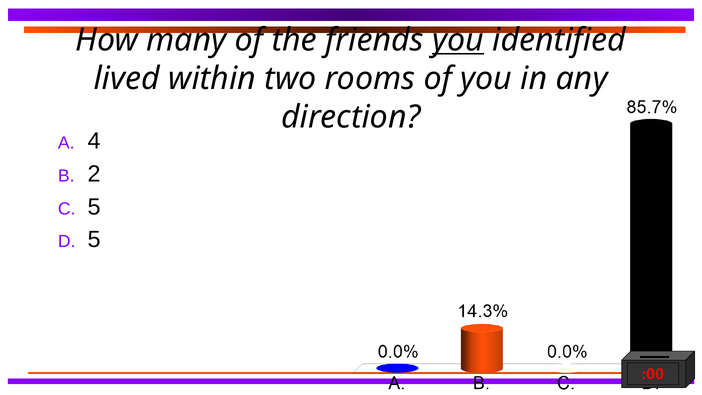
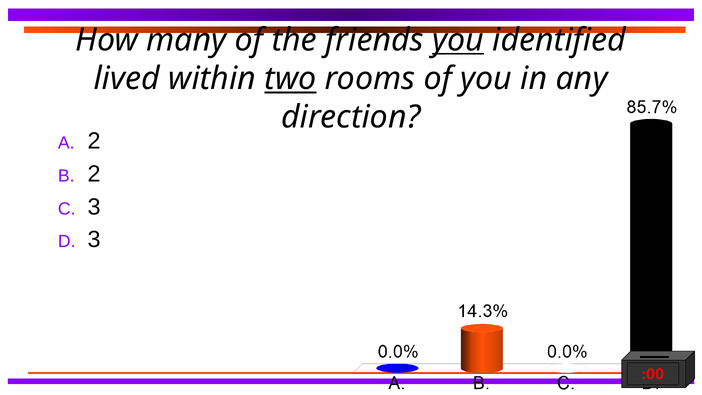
two underline: none -> present (290, 78)
4: 4 -> 2 (94, 141)
5: 5 -> 3 (94, 207)
5: 5 -> 3 (94, 240)
